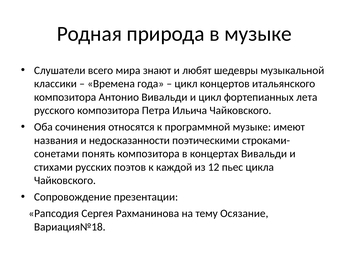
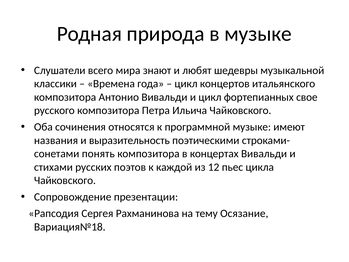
лета: лета -> свое (307, 97)
недосказанности: недосказанности -> выразительность (129, 140)
